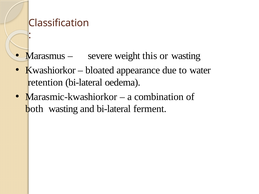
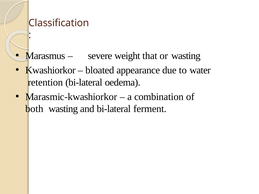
this: this -> that (150, 56)
